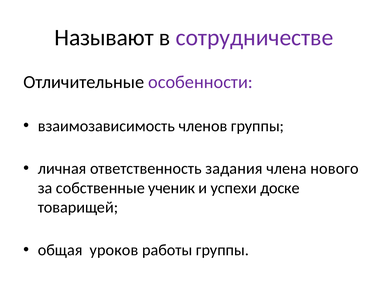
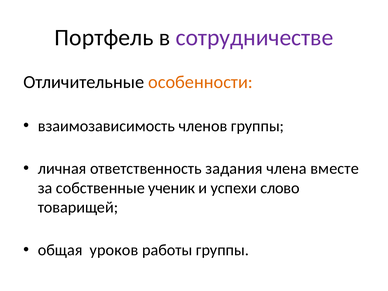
Называют: Называют -> Портфель (104, 38)
особенности colour: purple -> orange (201, 82)
нового: нового -> вместе (335, 169)
доске: доске -> слово (280, 188)
